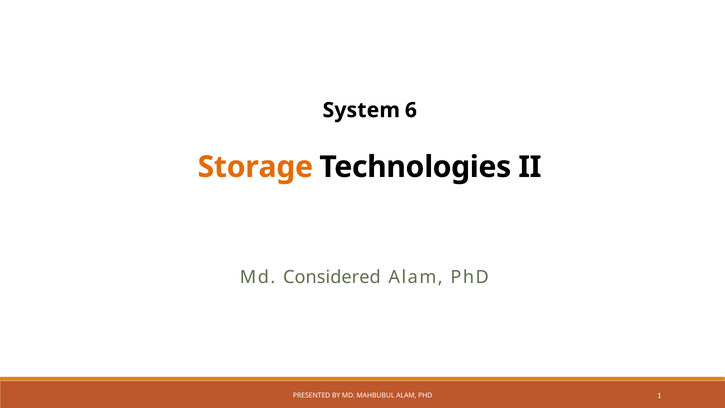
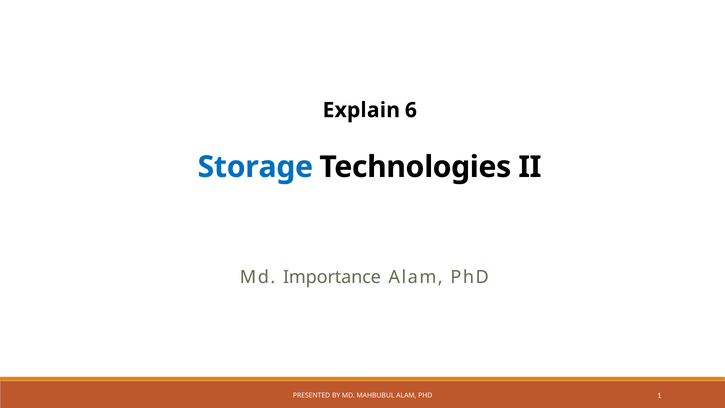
System: System -> Explain (361, 110)
Storage colour: orange -> blue (255, 167)
Considered: Considered -> Importance (332, 277)
